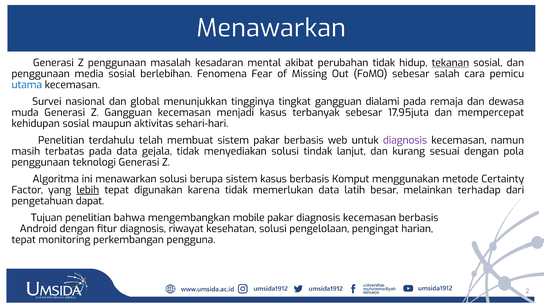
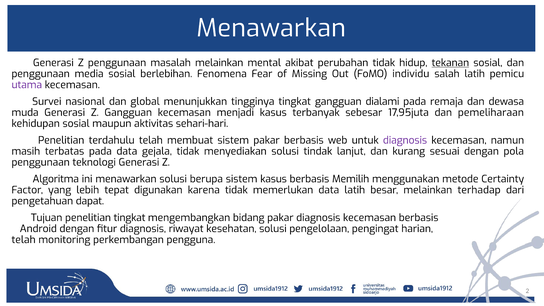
masalah kesadaran: kesadaran -> melainkan (219, 63)
FoMO sebesar: sebesar -> individu (411, 74)
salah cara: cara -> latih (475, 74)
utama colour: blue -> purple (27, 85)
mempercepat: mempercepat -> pemeliharaan (491, 113)
Komput: Komput -> Memilih (351, 179)
lebih underline: present -> none (88, 190)
penelitian bahwa: bahwa -> tingkat (130, 218)
mobile: mobile -> bidang (249, 218)
tepat: tepat -> telah (24, 240)
